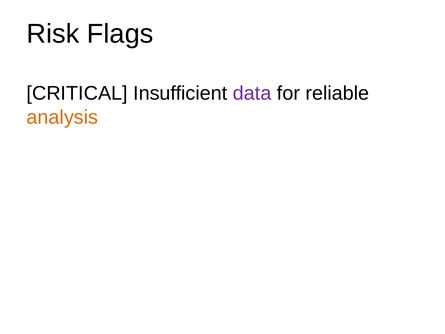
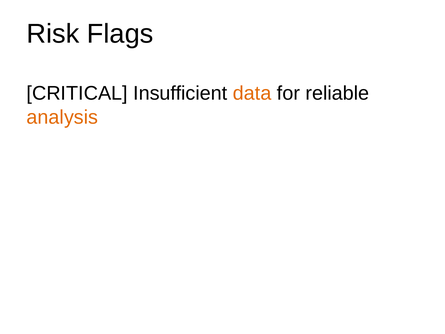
data colour: purple -> orange (252, 93)
